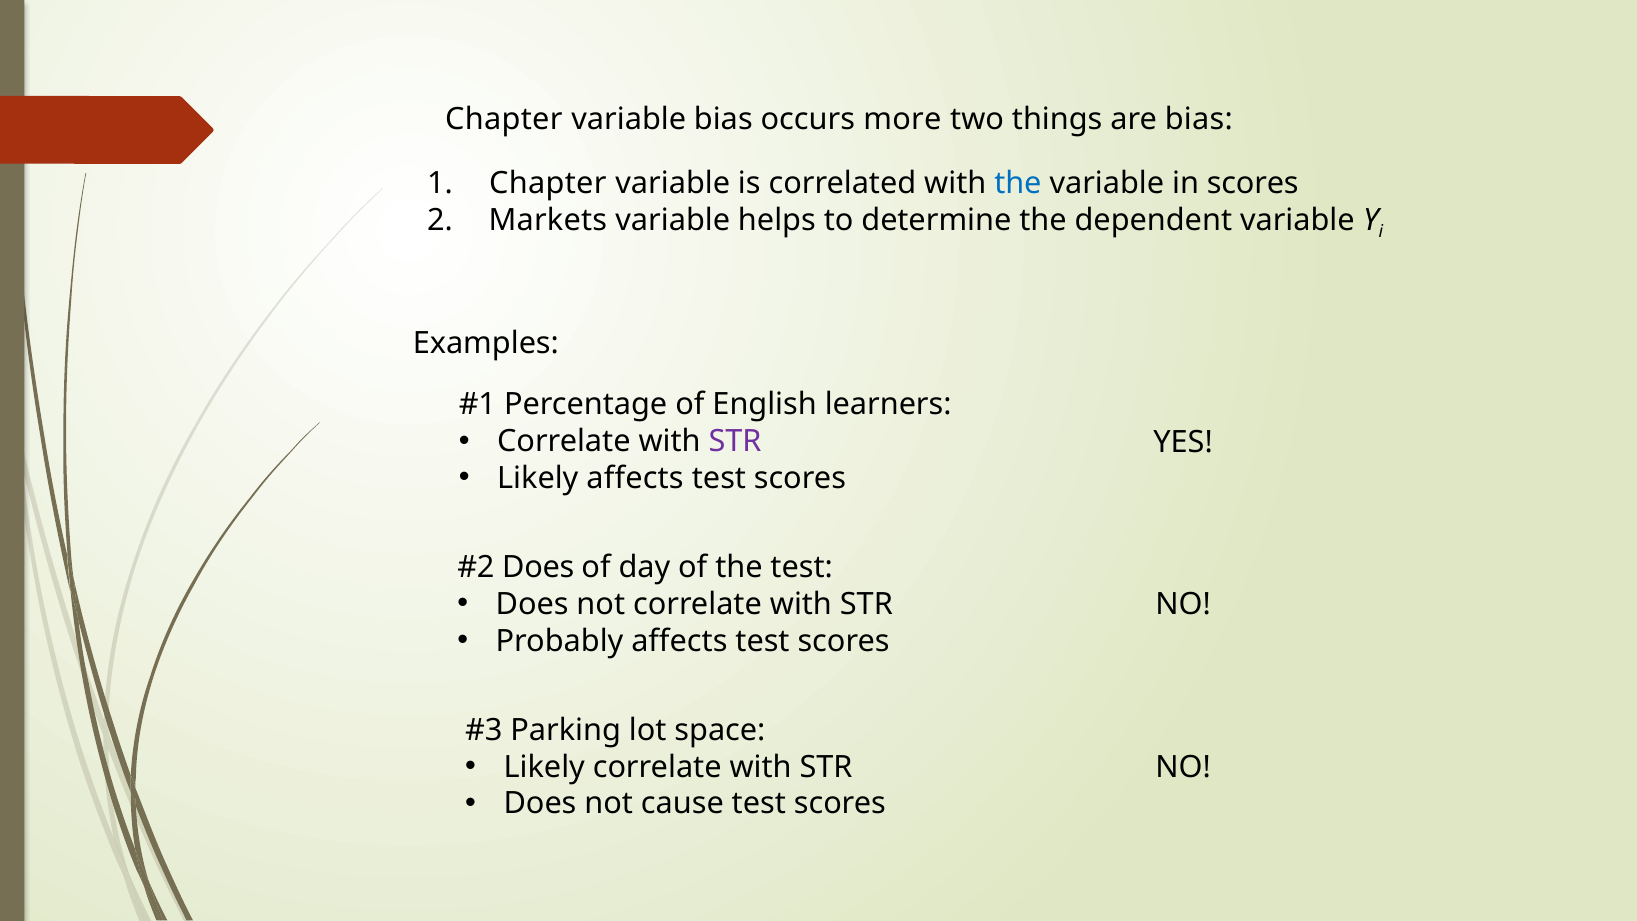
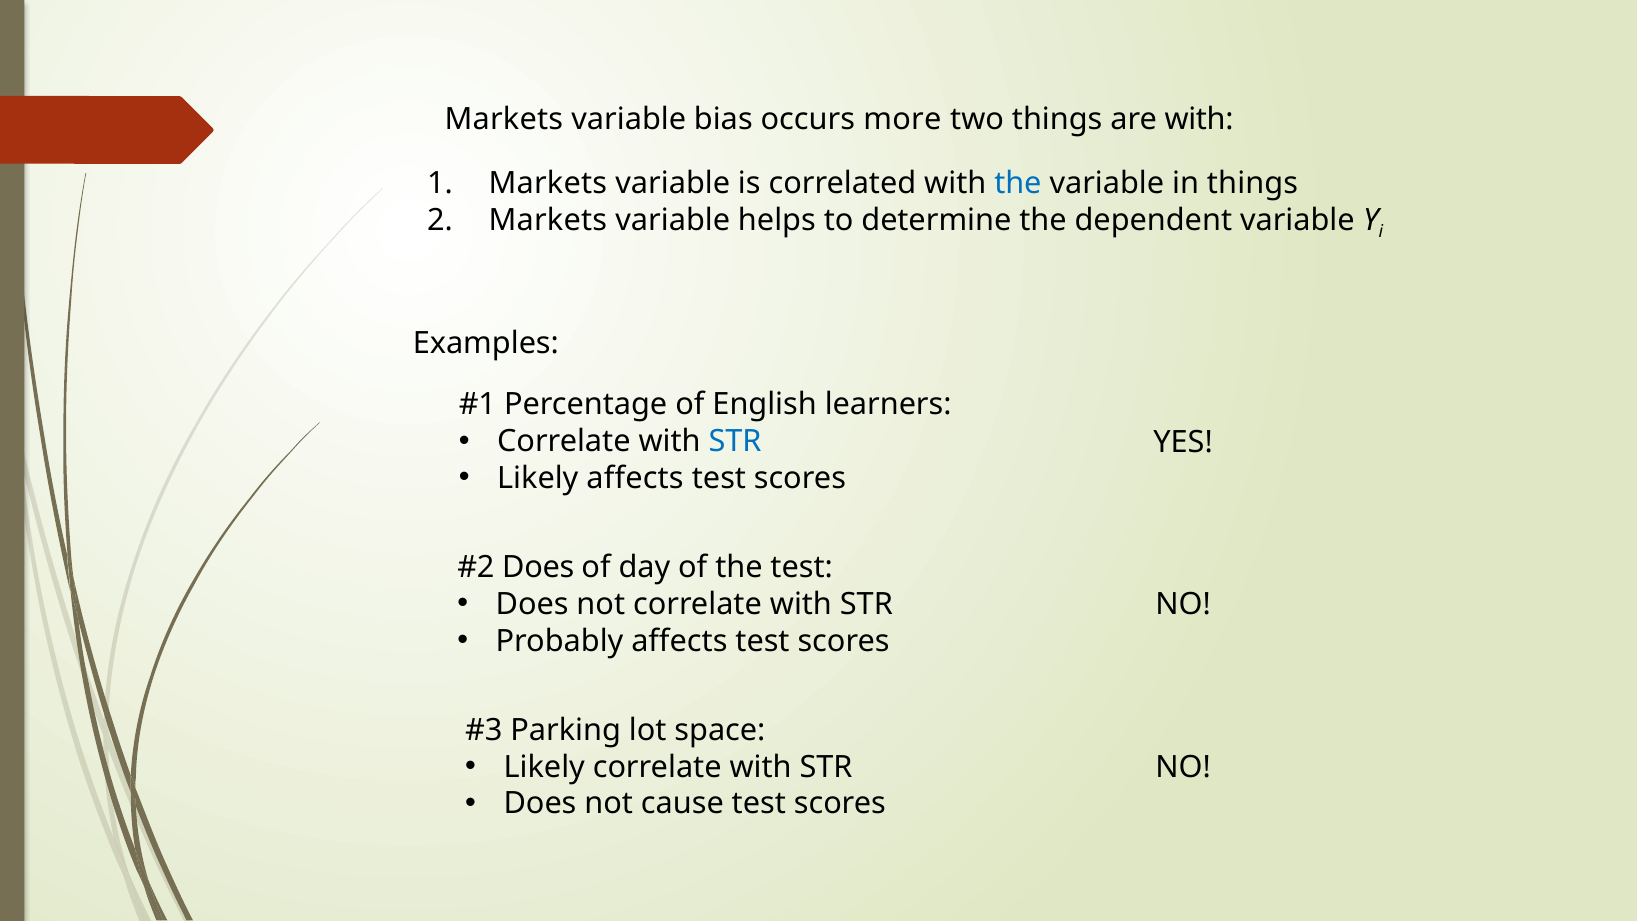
Chapter: Chapter -> Markets (504, 120)
are bias: bias -> with (1199, 120)
1 Chapter: Chapter -> Markets (548, 183)
in scores: scores -> things (1253, 183)
STR colour: purple -> blue (735, 441)
